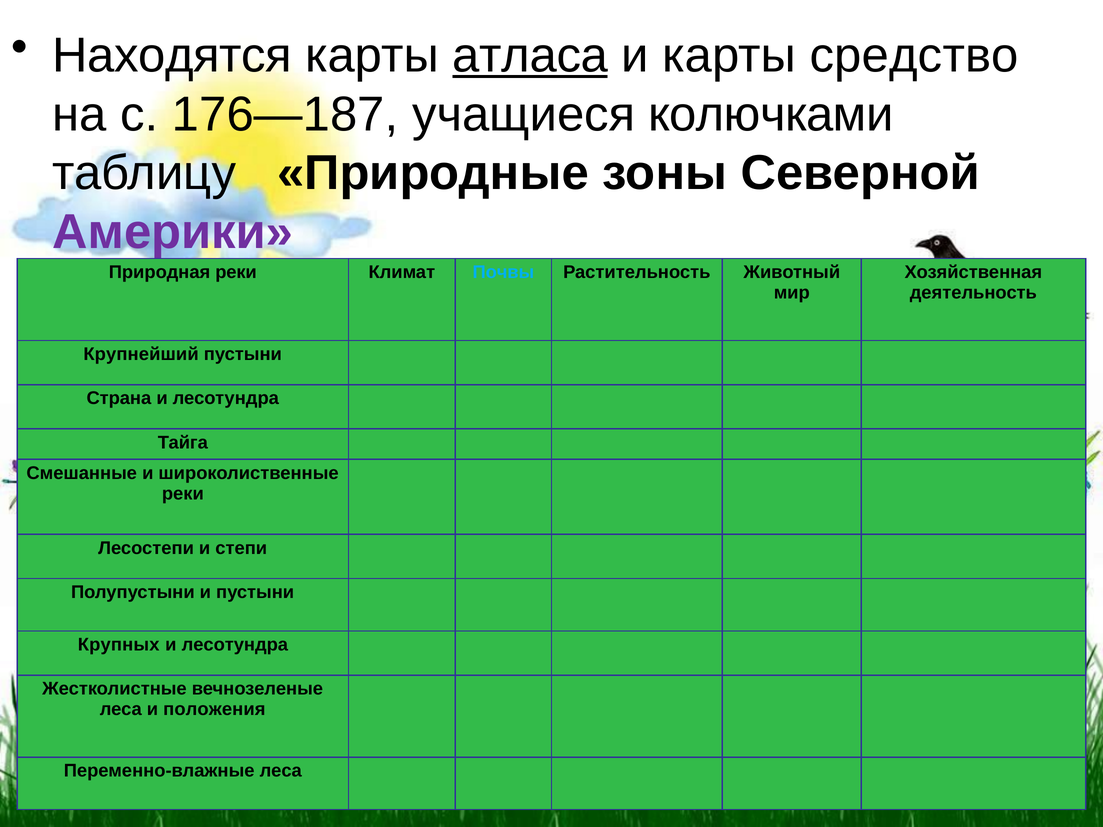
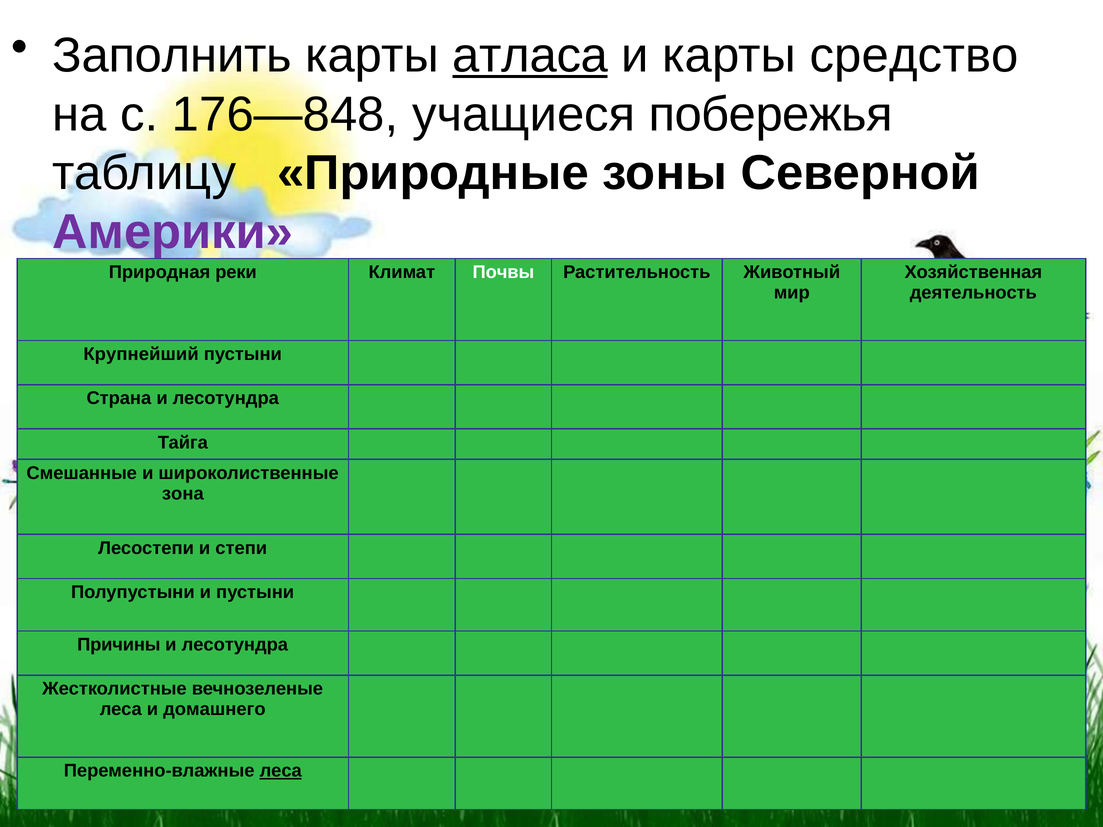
Находятся: Находятся -> Заполнить (172, 56)
176—187: 176—187 -> 176—848 (285, 114)
колючками: колючками -> побережья (771, 114)
Почвы colour: light blue -> white (503, 272)
реки: реки -> зона (183, 494)
Крупных: Крупных -> Причины (119, 645)
положения: положения -> домашнего (214, 710)
леса underline: none -> present (281, 771)
